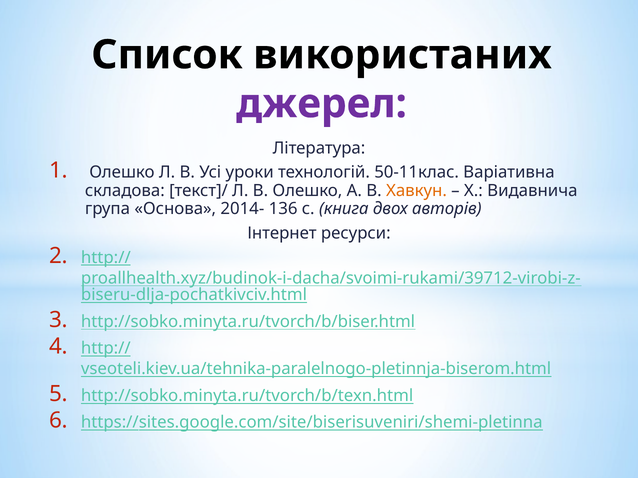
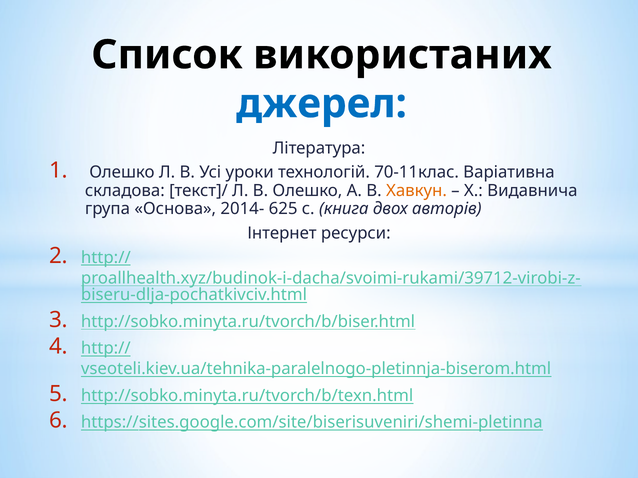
джерел colour: purple -> blue (322, 104)
50-11клас: 50-11клас -> 70-11клас (417, 173)
136: 136 -> 625 (283, 209)
